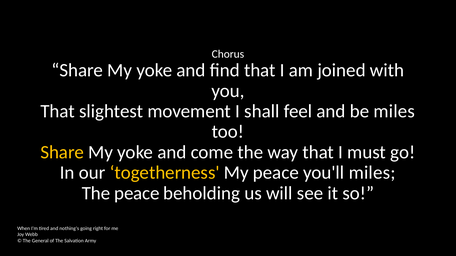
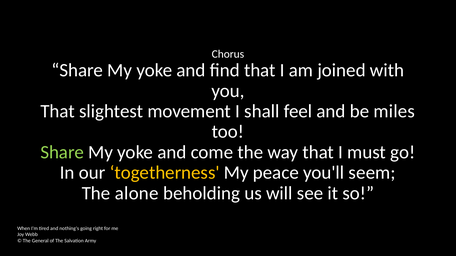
Share colour: yellow -> light green (62, 153)
you'll miles: miles -> seem (372, 173)
The peace: peace -> alone (137, 194)
